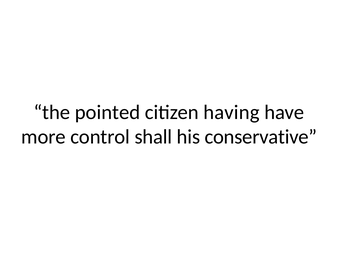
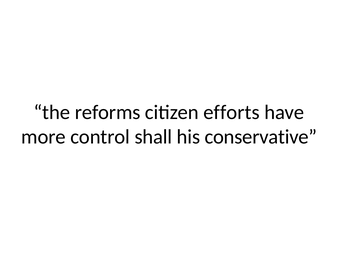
pointed: pointed -> reforms (108, 112)
having: having -> efforts (231, 112)
